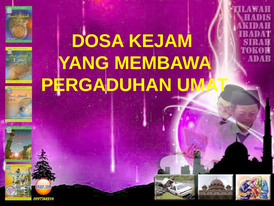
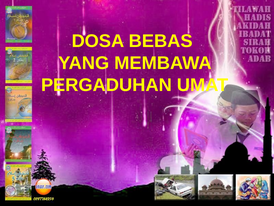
KEJAM: KEJAM -> BEBAS (161, 41)
